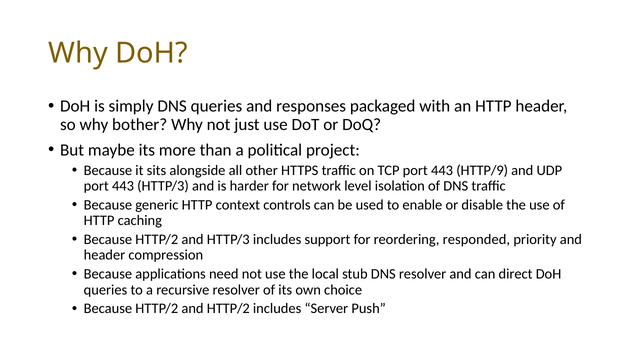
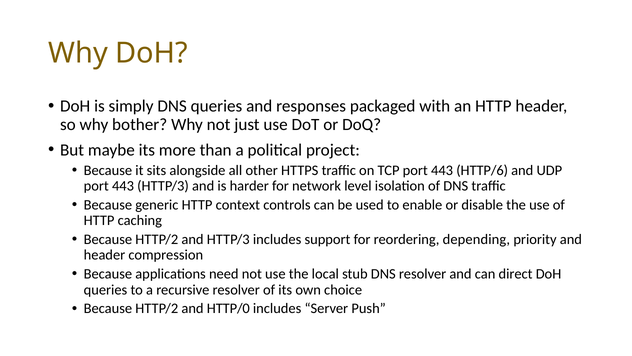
HTTP/9: HTTP/9 -> HTTP/6 (482, 170)
responded: responded -> depending (476, 239)
and HTTP/2: HTTP/2 -> HTTP/0 (228, 308)
